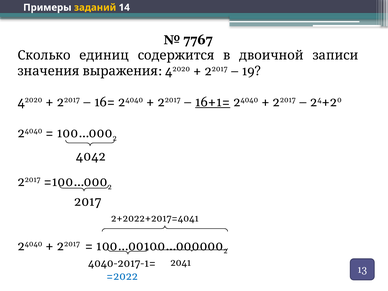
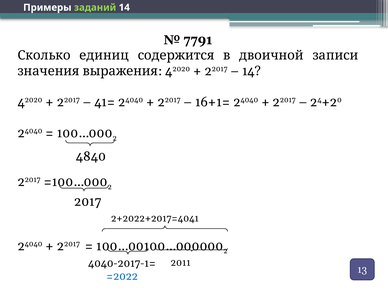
заданий colour: yellow -> light green (95, 8)
7767: 7767 -> 7791 (198, 40)
19: 19 -> 14 (251, 71)
16=: 16= -> 41= (105, 102)
16+1= underline: present -> none (213, 102)
4042: 4042 -> 4840 (91, 156)
2041: 2041 -> 2011 (181, 263)
